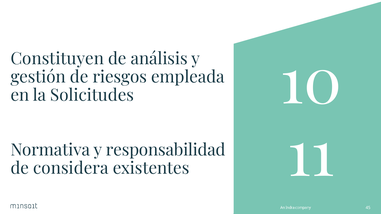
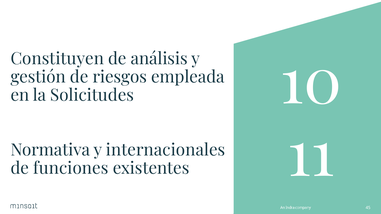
responsabilidad: responsabilidad -> internacionales (166, 150)
considera: considera -> funciones (71, 169)
